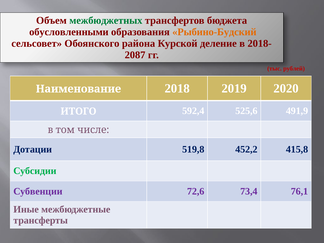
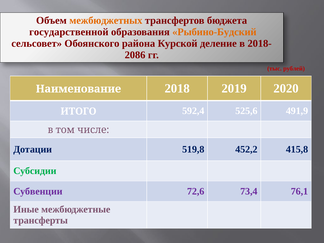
межбюджетных colour: green -> orange (106, 20)
обусловленными: обусловленными -> государственной (69, 32)
2087: 2087 -> 2086 (135, 55)
